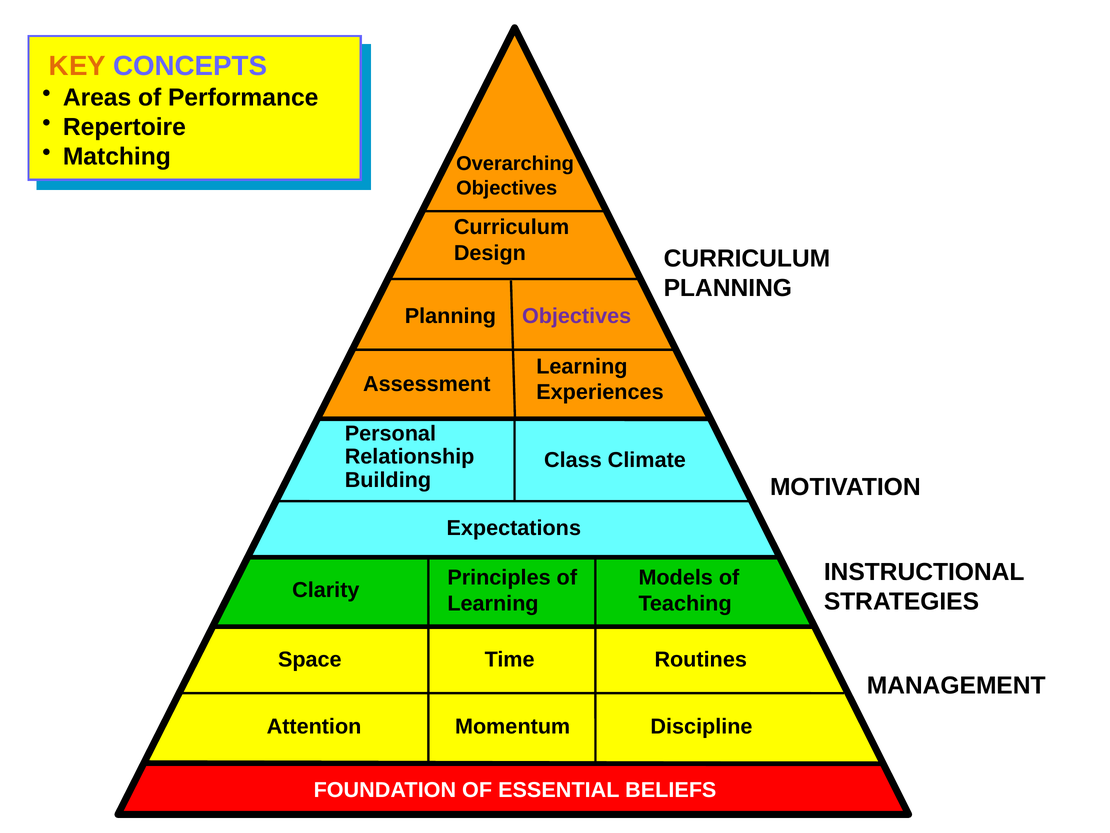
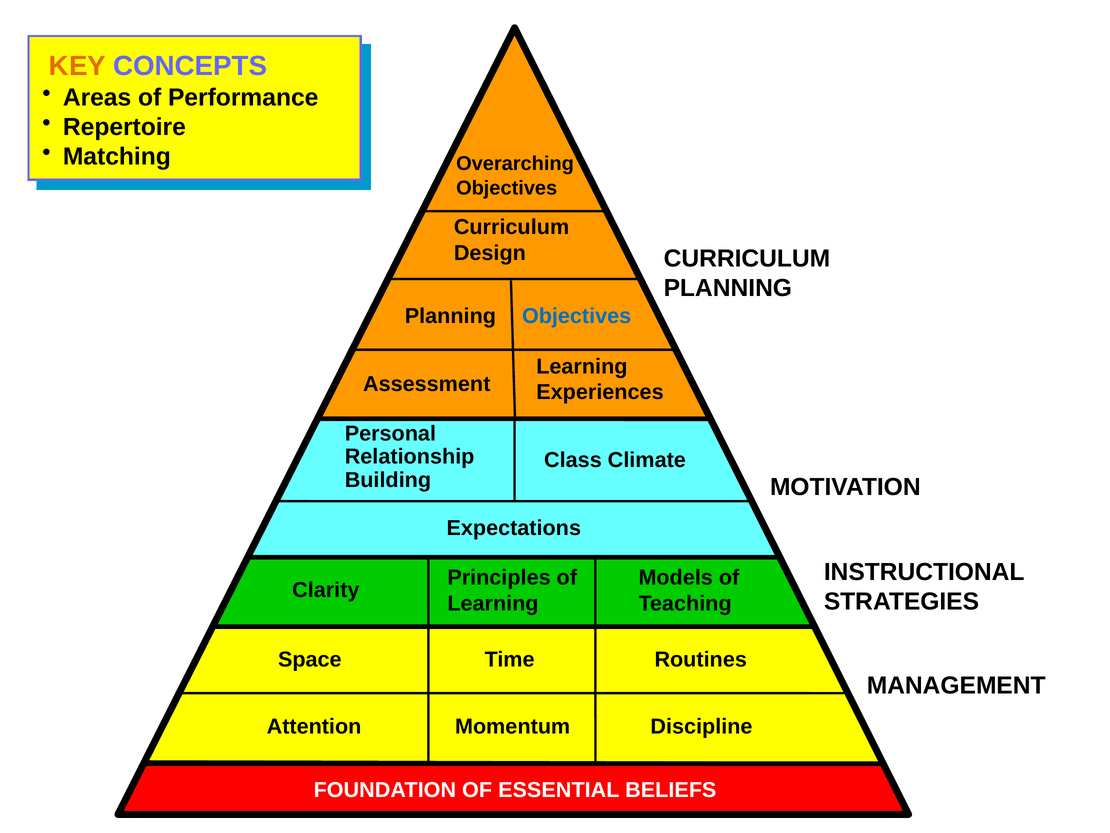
Objectives colour: purple -> blue (577, 316)
